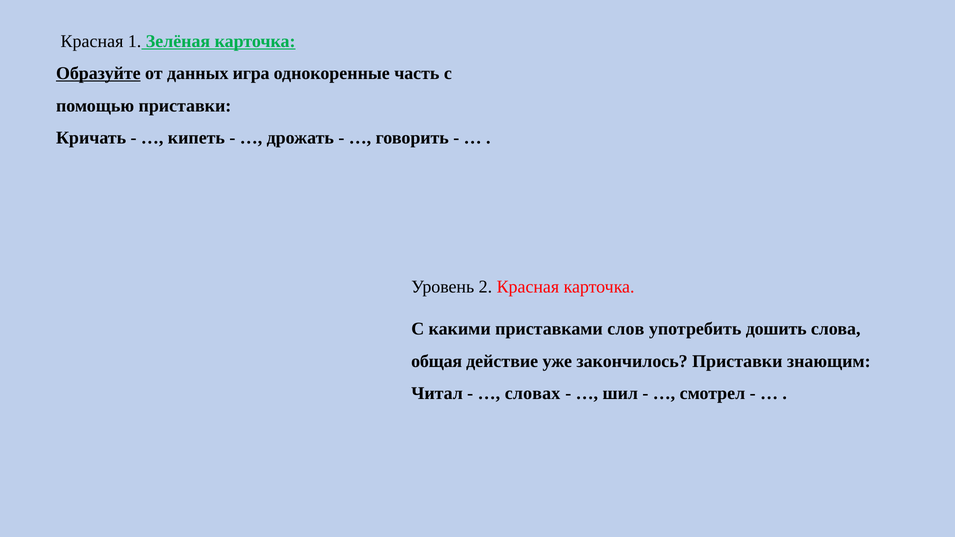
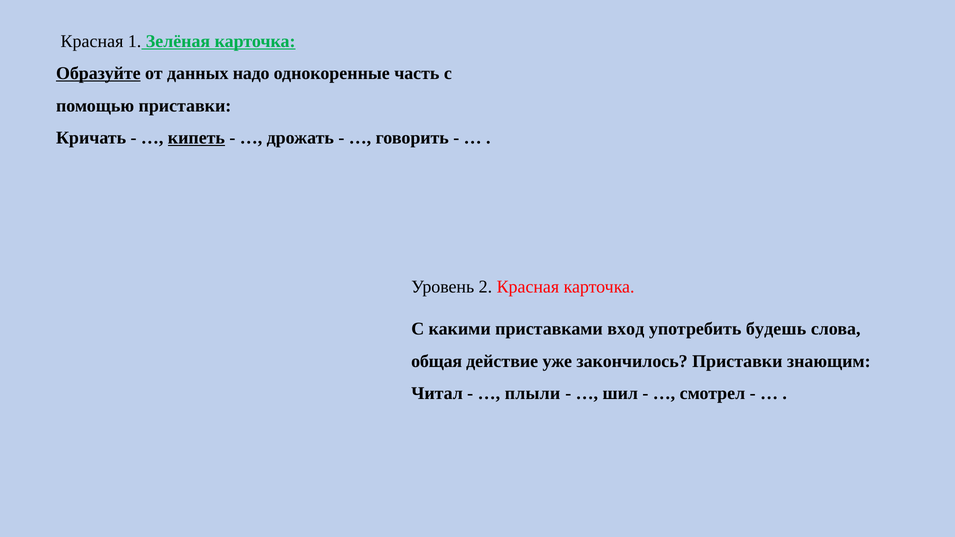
игра: игра -> надо (251, 73)
кипеть underline: none -> present (196, 138)
слов: слов -> вход (626, 329)
дошить: дошить -> будешь (776, 329)
словах: словах -> плыли (533, 394)
